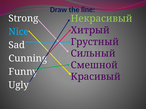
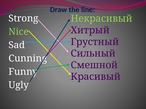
Nice colour: light blue -> light green (19, 32)
